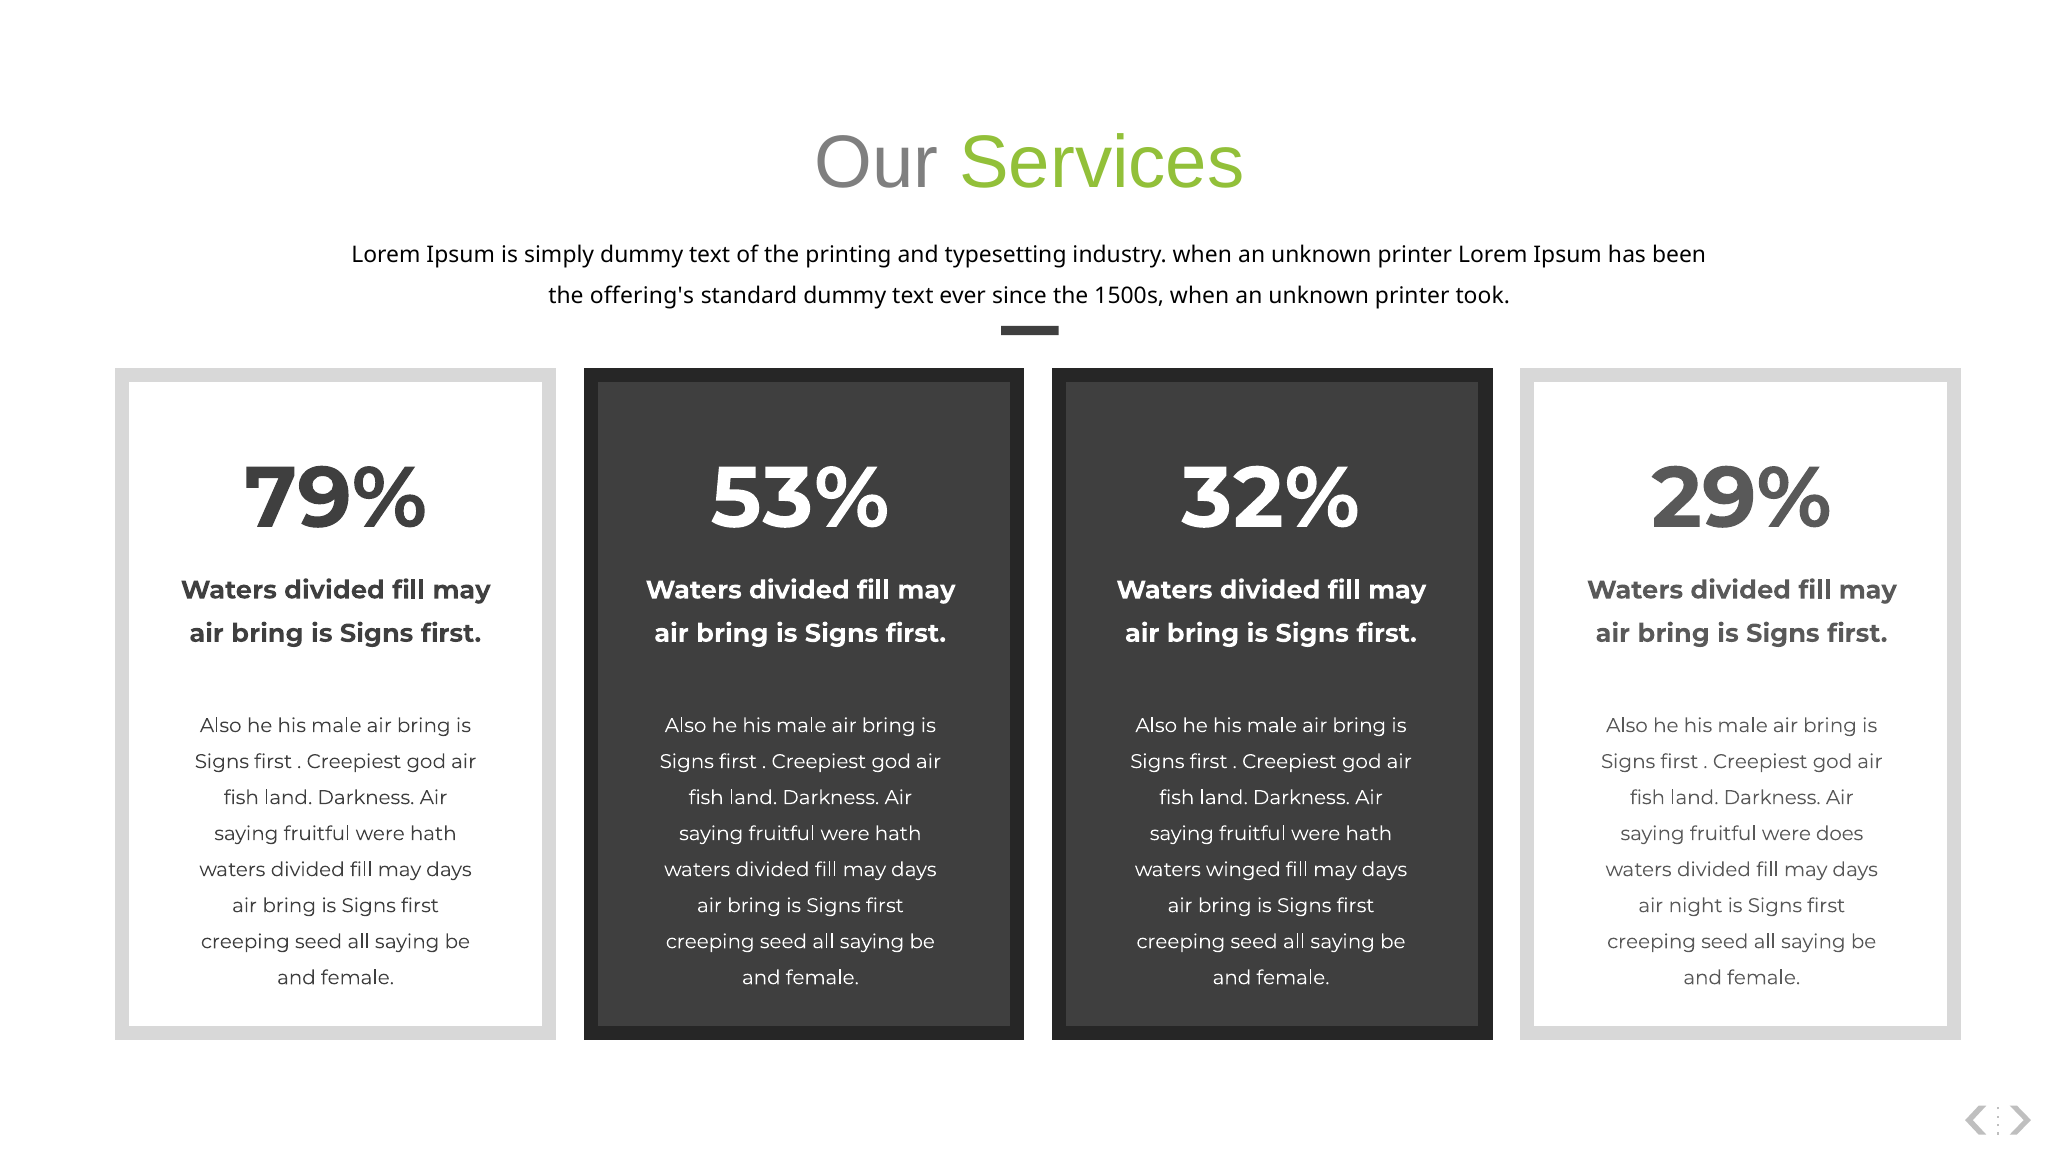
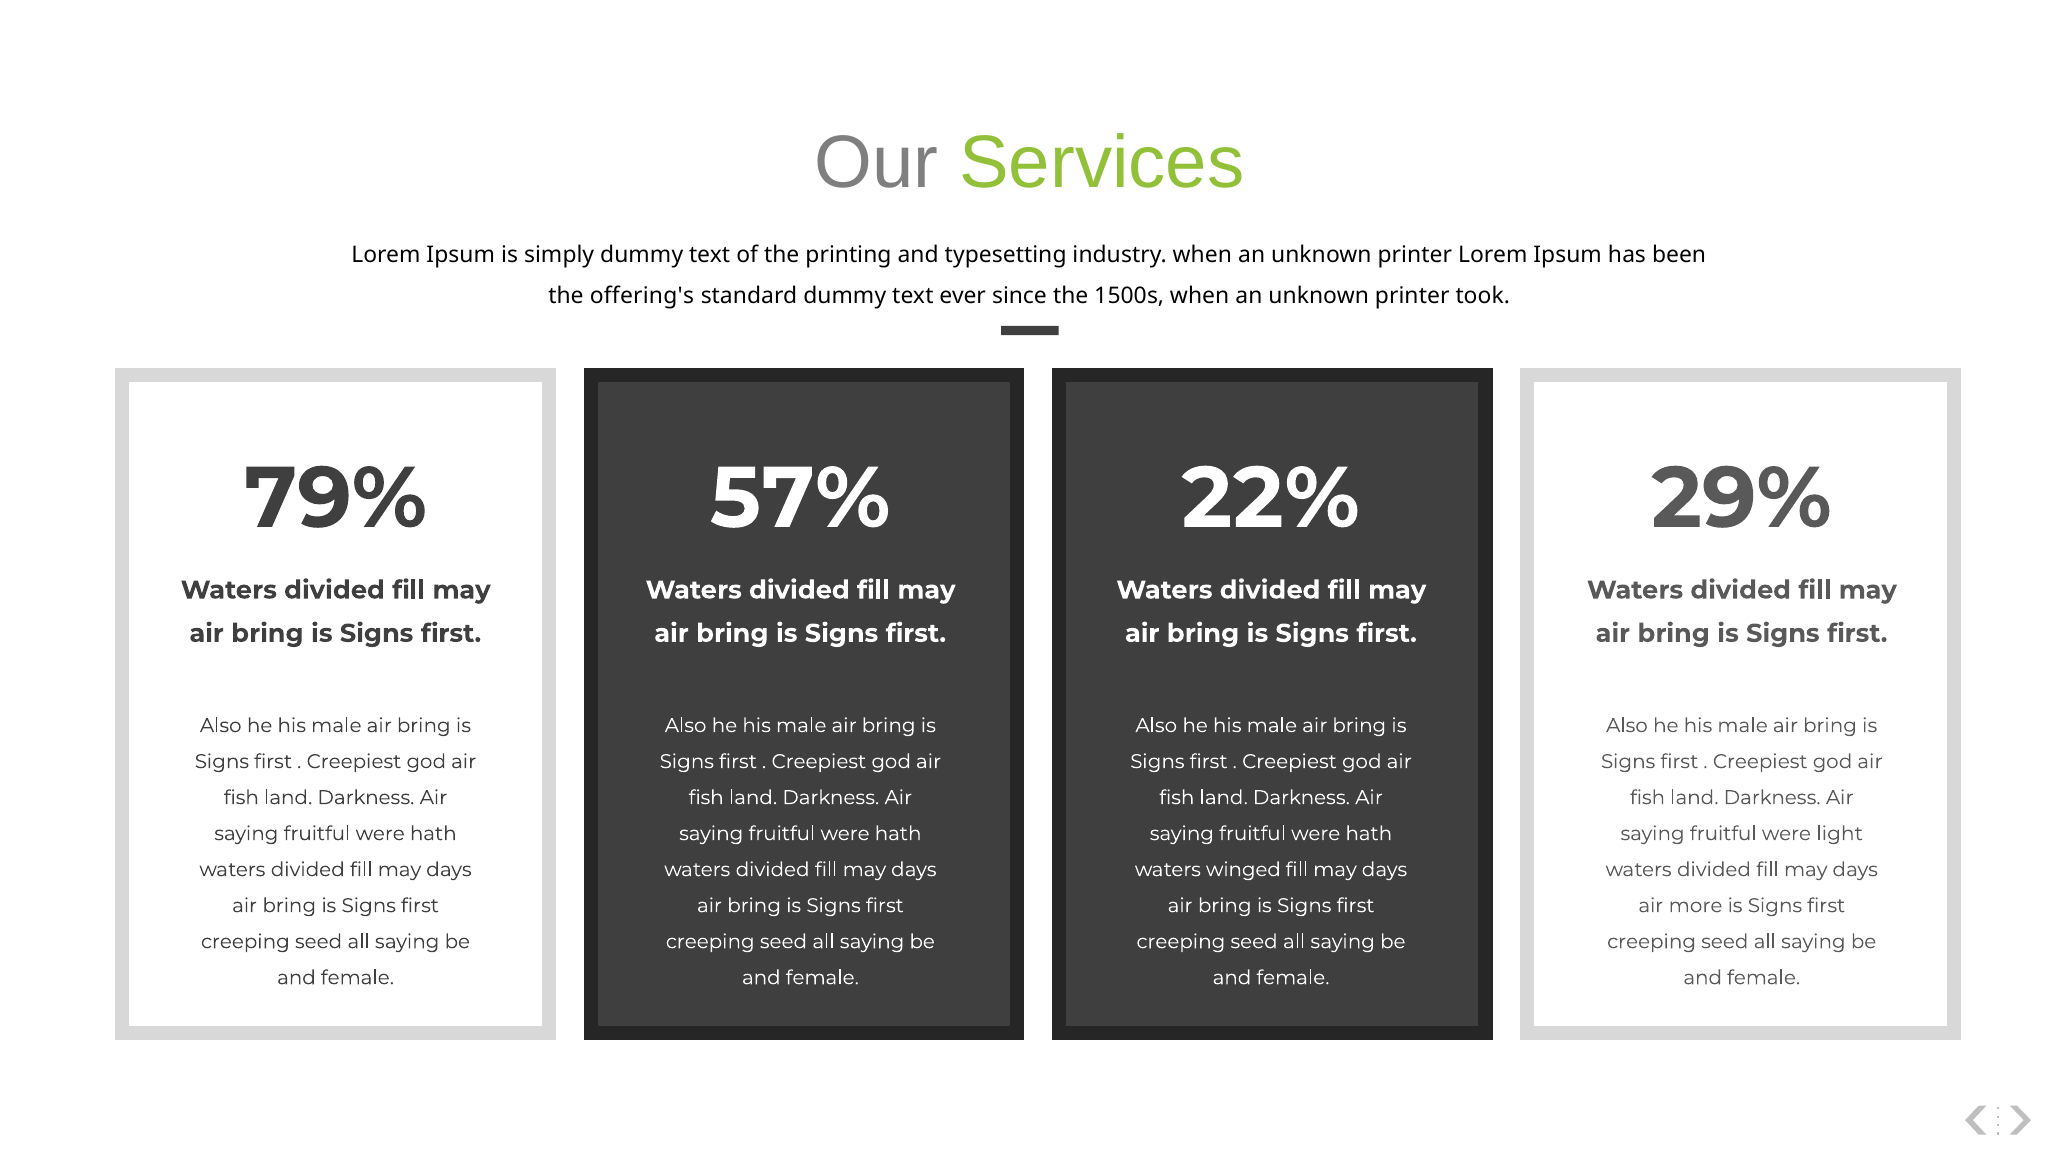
53%: 53% -> 57% (800, 498)
32%: 32% -> 22% (1271, 498)
does: does -> light (1839, 833)
night: night -> more (1696, 905)
